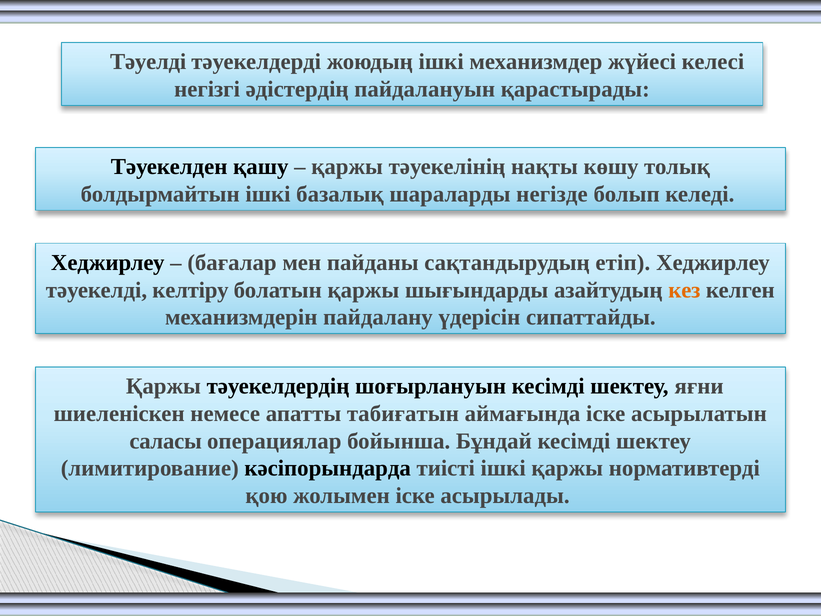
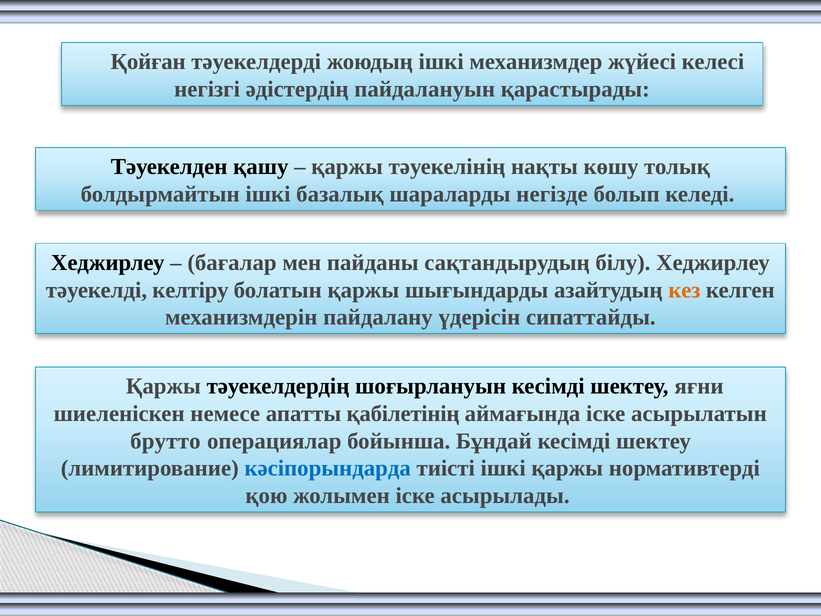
Тәуелді: Тәуелді -> Қойған (148, 62)
етіп: етіп -> білу (623, 263)
табиғатын: табиғатын -> қабілетінің (403, 413)
саласы: саласы -> брутто (165, 441)
кәсіпорындарда colour: black -> blue (328, 468)
